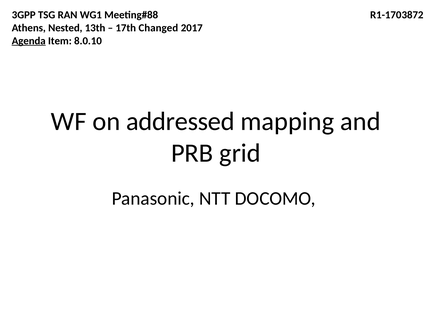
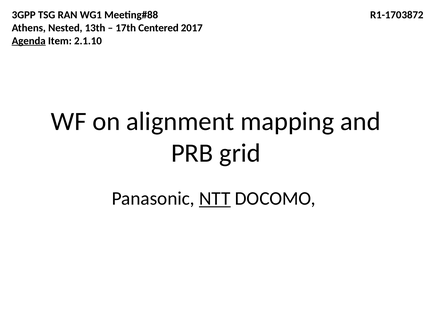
Changed: Changed -> Centered (158, 28)
8.0.10: 8.0.10 -> 2.1.10 (88, 41)
addressed: addressed -> alignment (180, 121)
NTT underline: none -> present (215, 199)
